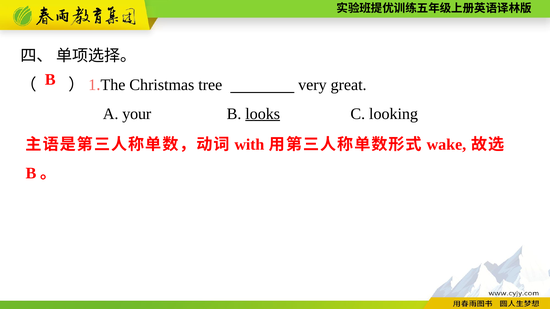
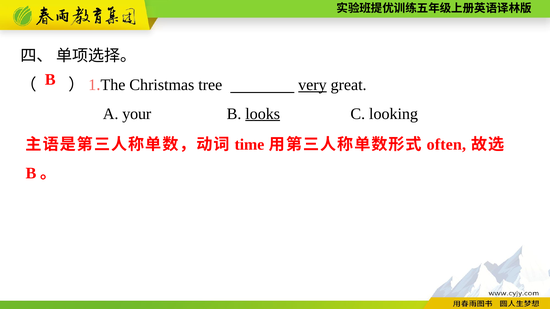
very underline: none -> present (312, 85)
with: with -> time (249, 145)
wake: wake -> often (446, 145)
